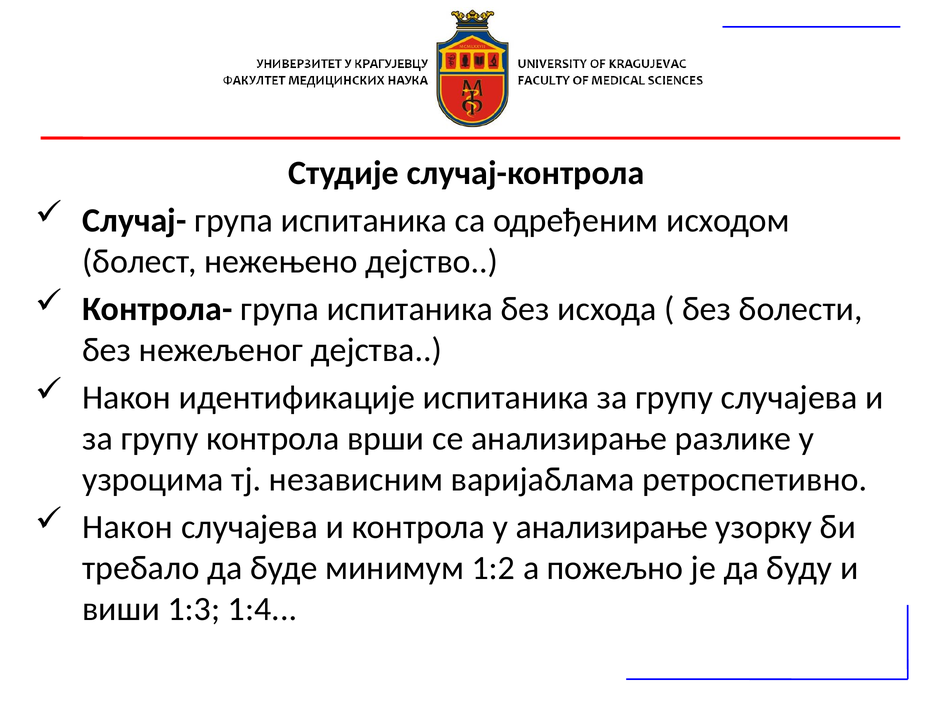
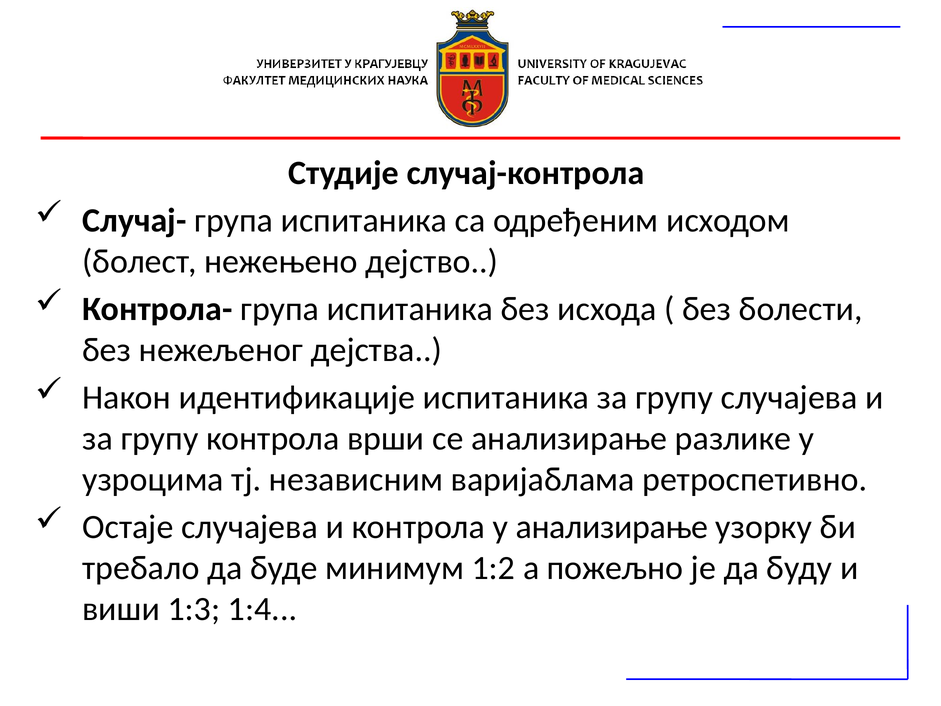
Након: Након -> Остаје (128, 527)
